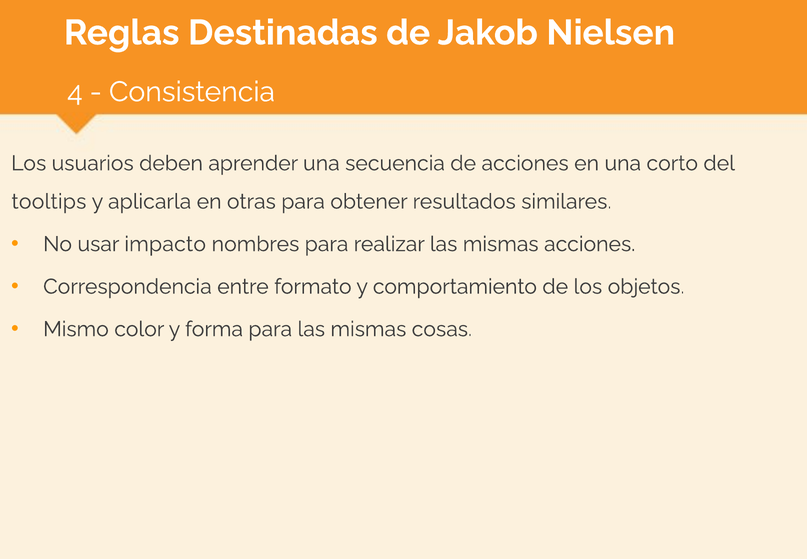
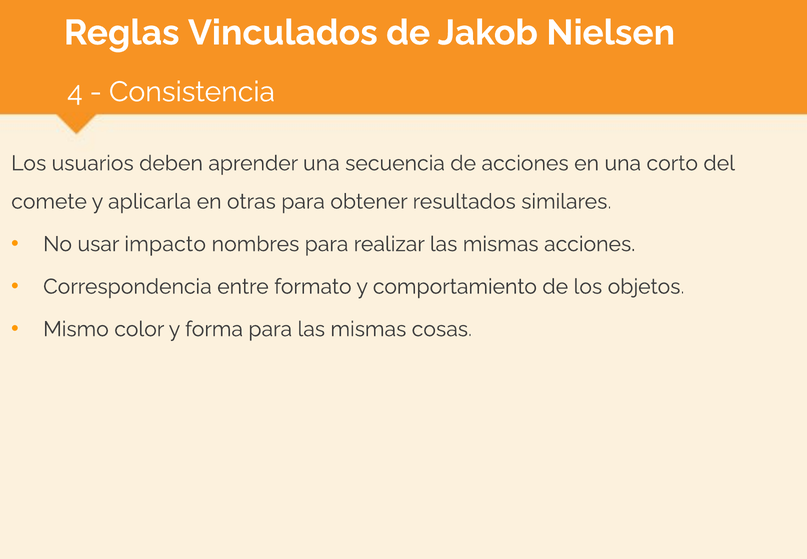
Destinadas: Destinadas -> Vinculados (283, 33)
tooltips: tooltips -> comete (49, 202)
